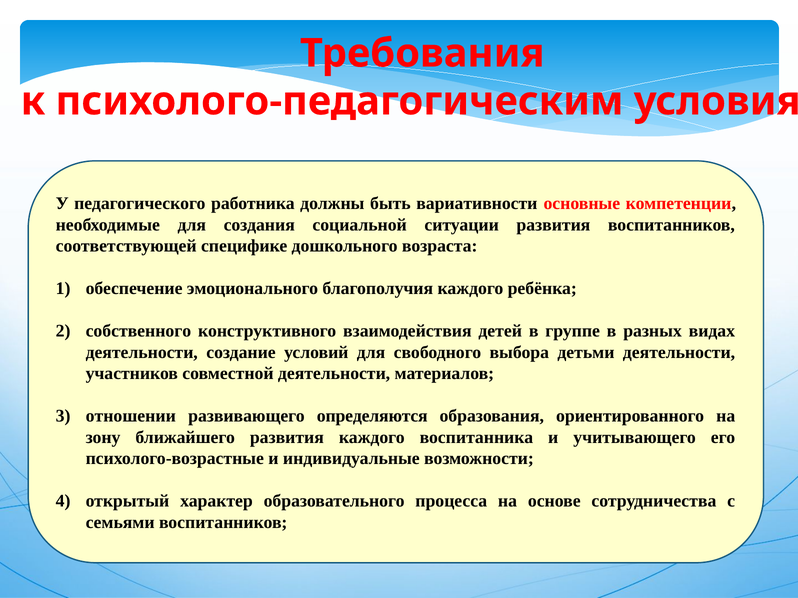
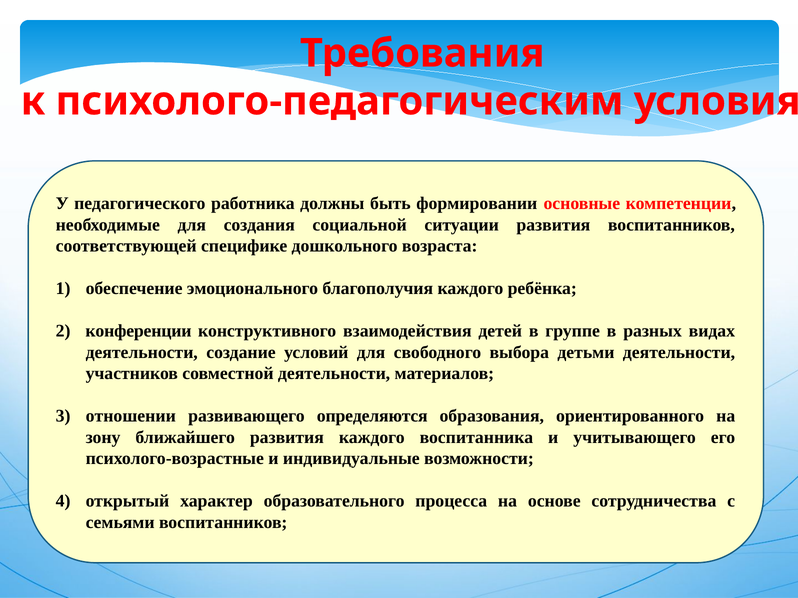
вариативности: вариативности -> формировании (477, 204)
собственного: собственного -> конференции (139, 331)
